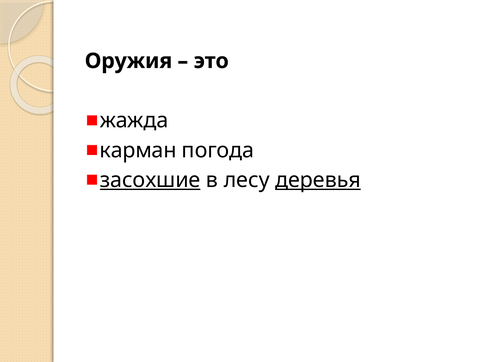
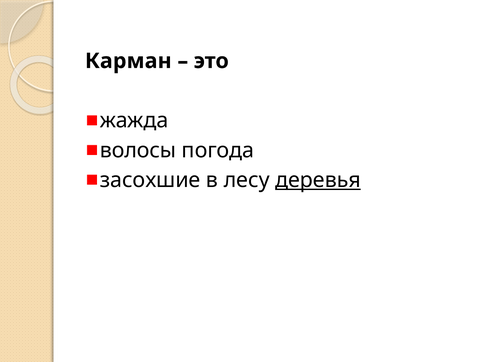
Оружия: Оружия -> Карман (128, 61)
карман: карман -> волосы (138, 150)
засохшие underline: present -> none (150, 180)
